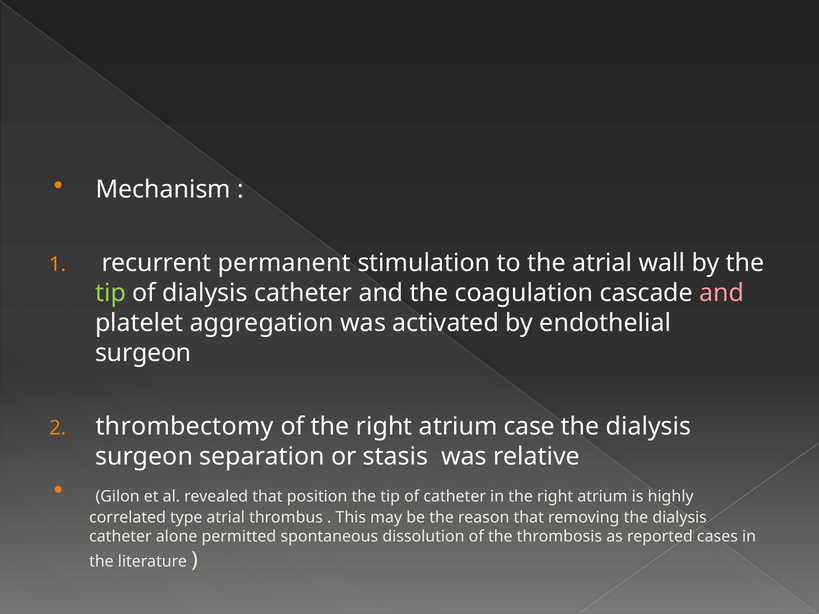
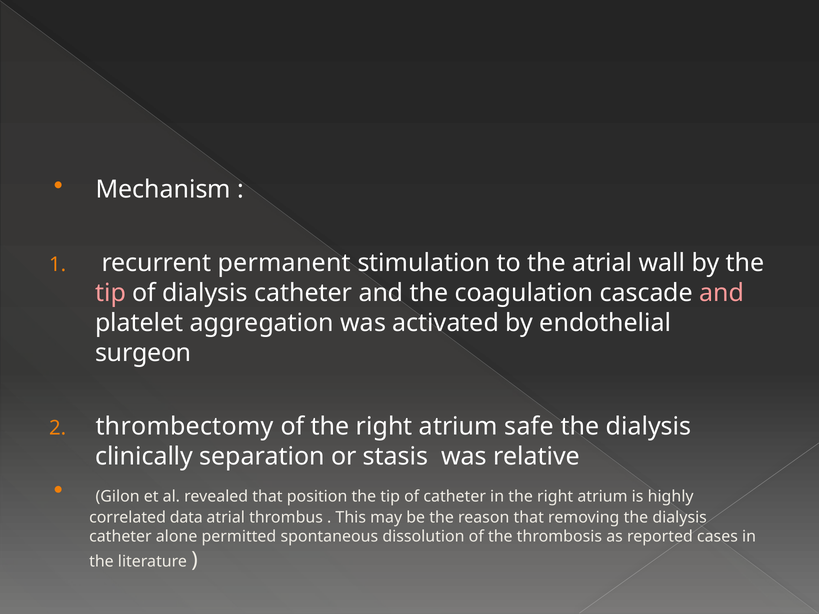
tip colour: light green -> pink (110, 293)
case: case -> safe (529, 427)
surgeon: surgeon -> clinically (144, 457)
type: type -> data (186, 518)
